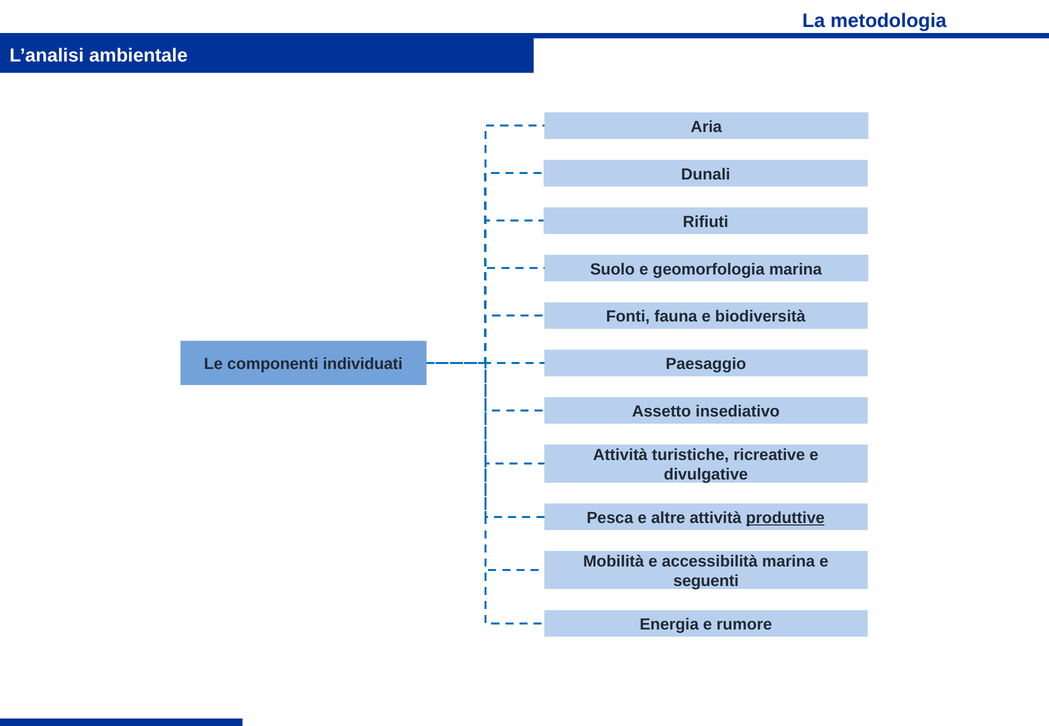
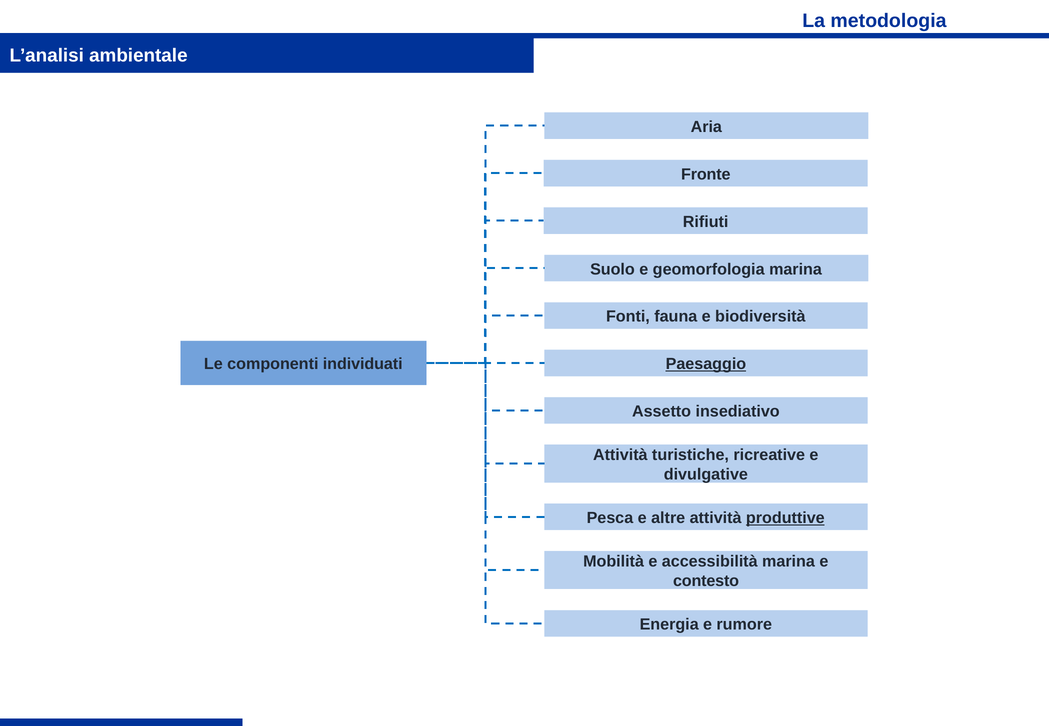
Dunali: Dunali -> Fronte (706, 174)
Paesaggio underline: none -> present (706, 364)
seguenti: seguenti -> contesto (706, 581)
